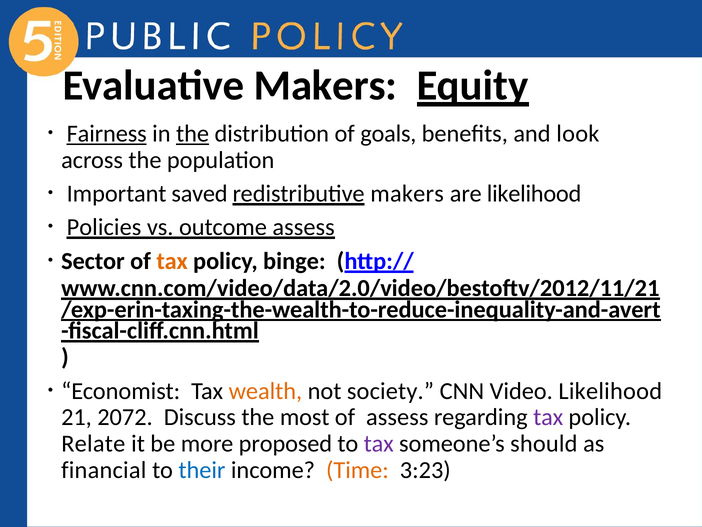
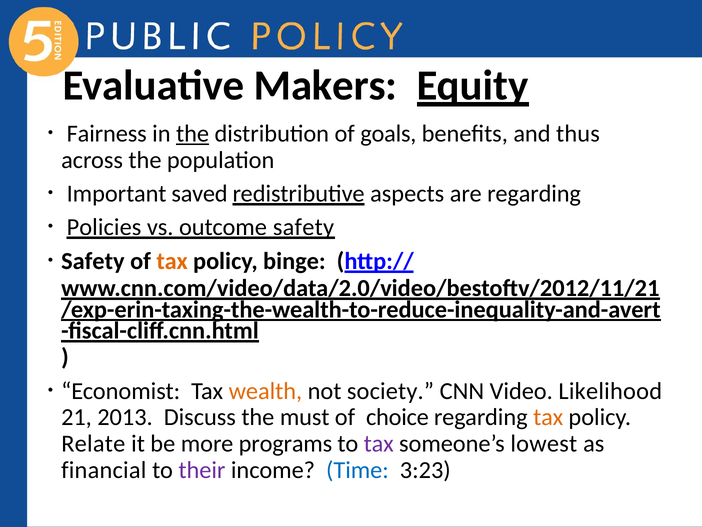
Fairness underline: present -> none (107, 134)
look: look -> thus (578, 134)
redistributive makers: makers -> aspects (407, 193)
are likelihood: likelihood -> regarding (534, 193)
outcome assess: assess -> safety (303, 227)
Sector: Sector -> Safety (93, 261)
2072: 2072 -> 2013 (125, 417)
most: most -> must (305, 417)
of assess: assess -> choice (397, 417)
tax colour: purple -> orange (548, 417)
proposed: proposed -> programs (285, 443)
should: should -> lowest (544, 443)
their colour: blue -> purple (202, 470)
Time colour: orange -> blue (357, 470)
